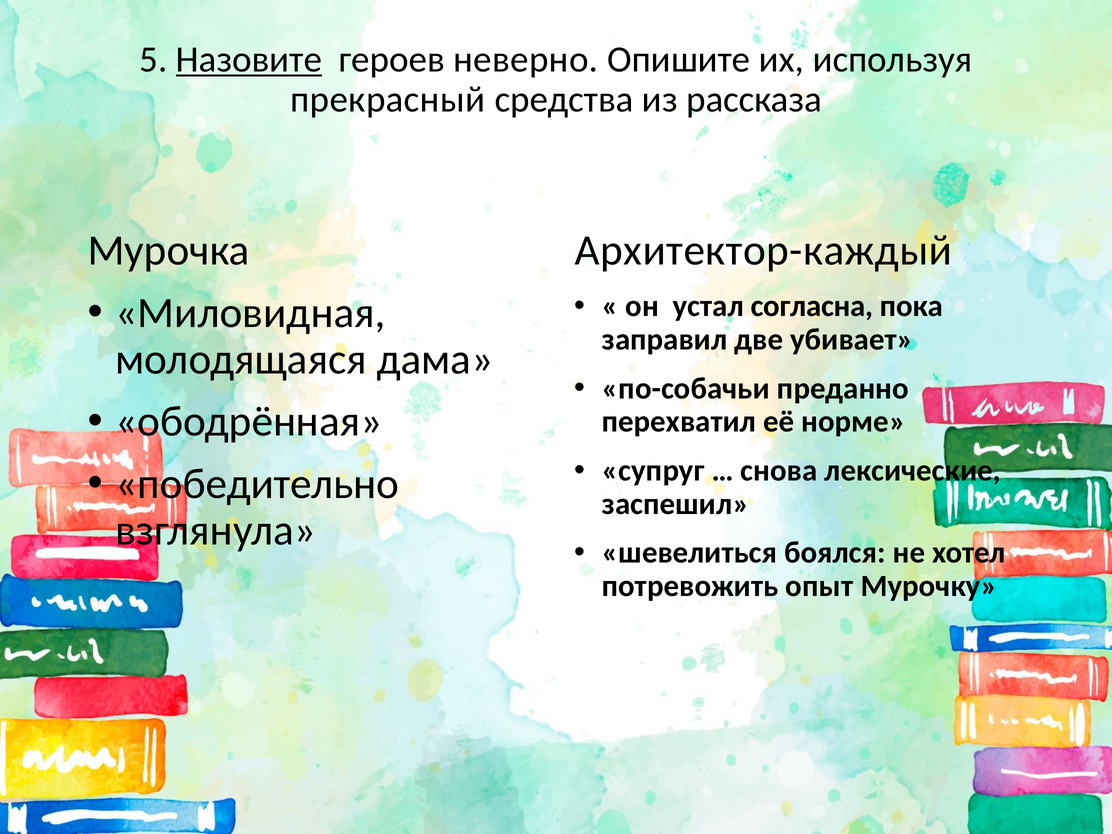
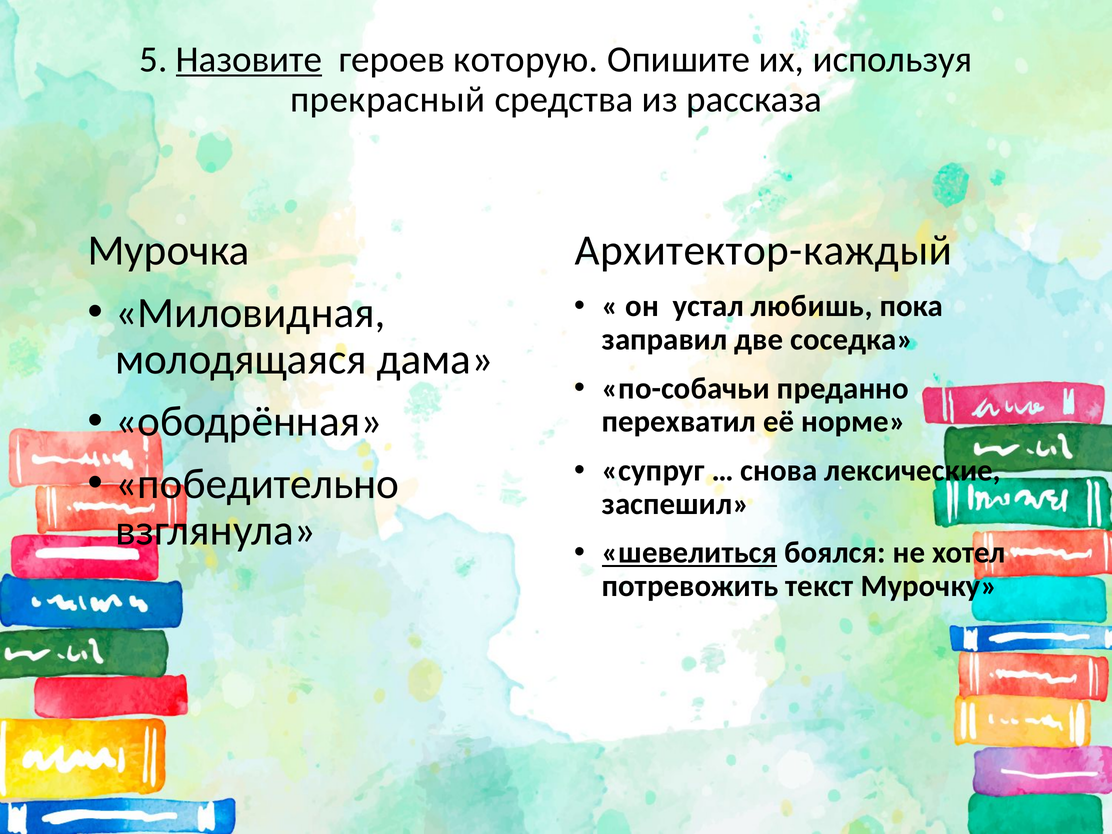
неверно: неверно -> которую (526, 60)
согласна: согласна -> любишь (812, 306)
убивает: убивает -> соседка (852, 340)
шевелиться underline: none -> present (690, 553)
опыт: опыт -> текст (819, 586)
